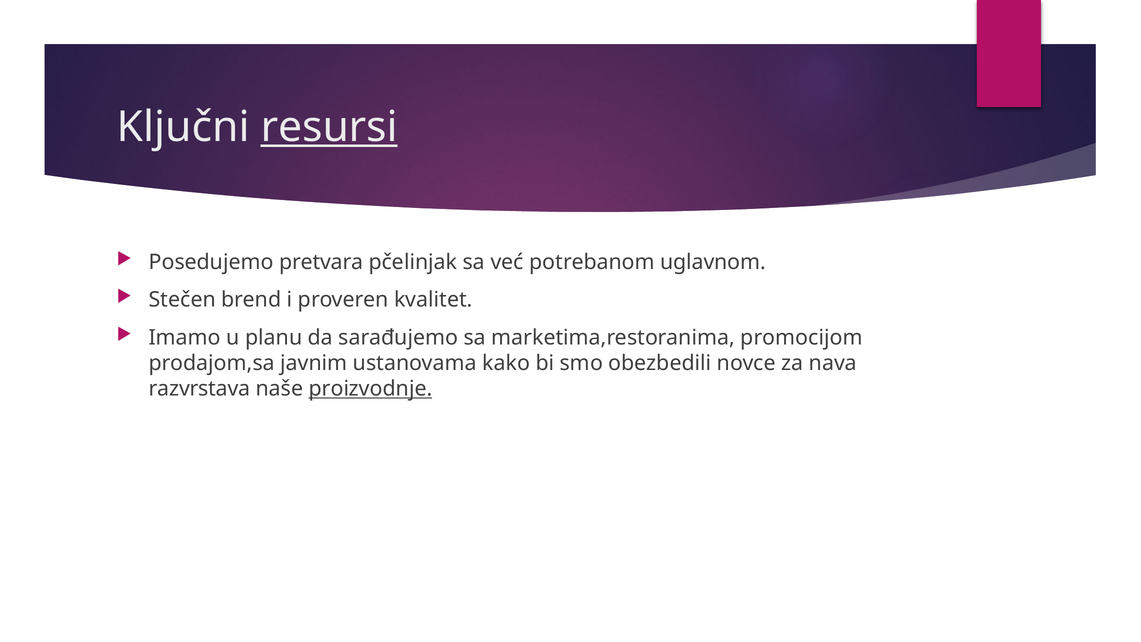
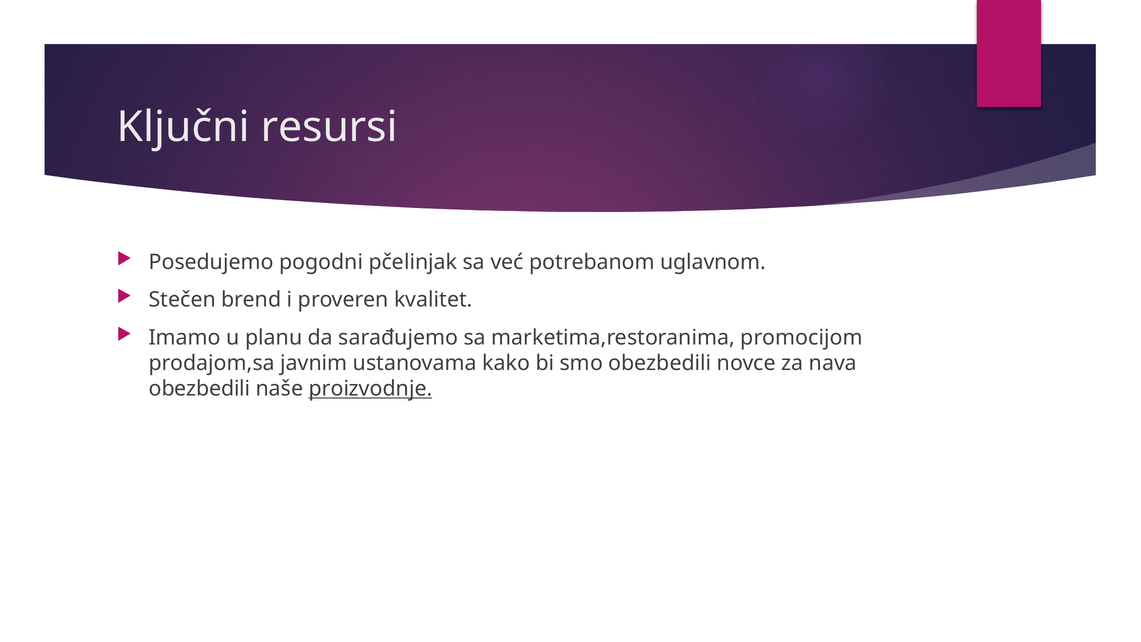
resursi underline: present -> none (329, 127)
pretvara: pretvara -> pogodni (321, 262)
razvrstava: razvrstava -> obezbedili (200, 389)
